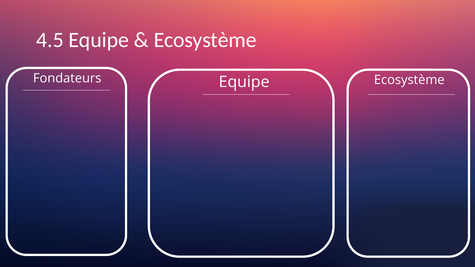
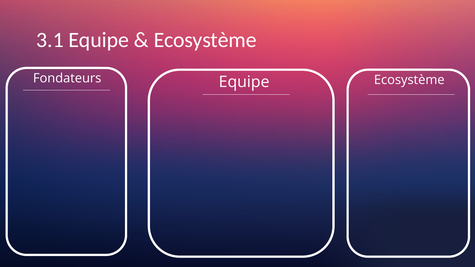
4.5: 4.5 -> 3.1 (50, 40)
